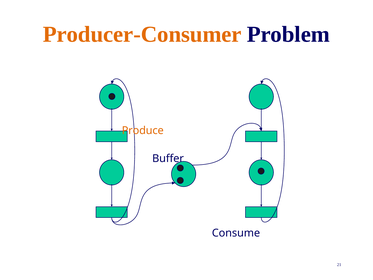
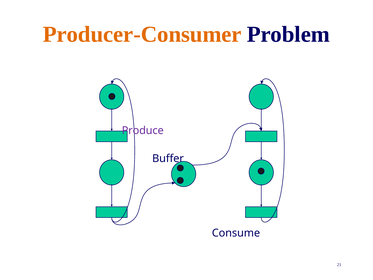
Produce colour: orange -> purple (143, 130)
